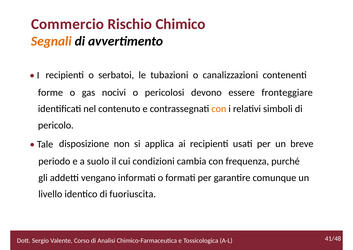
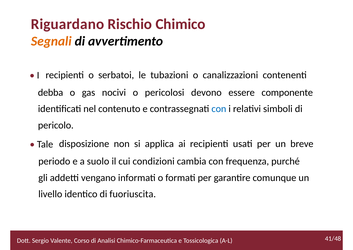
Commercio: Commercio -> Riguardano (68, 24)
forme: forme -> debba (51, 92)
fronteggiare: fronteggiare -> componente (287, 92)
con colour: orange -> blue (219, 109)
